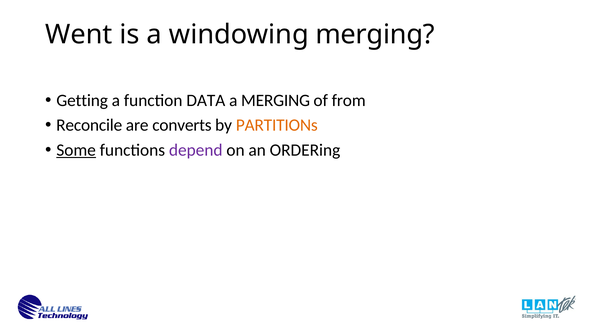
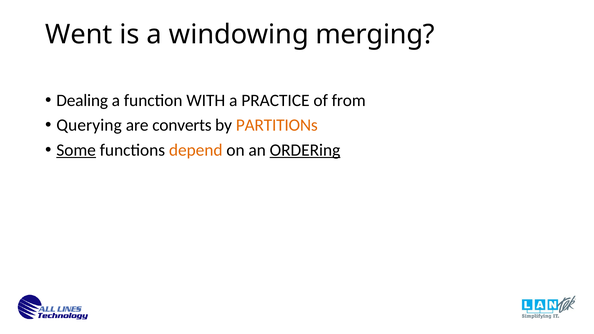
Getting: Getting -> Dealing (82, 100)
DATA: DATA -> WITH (206, 100)
a MERGING: MERGING -> PRACTICE (275, 100)
Reconcile: Reconcile -> Querying (89, 125)
depend colour: purple -> orange (196, 150)
ORDERing underline: none -> present (305, 150)
